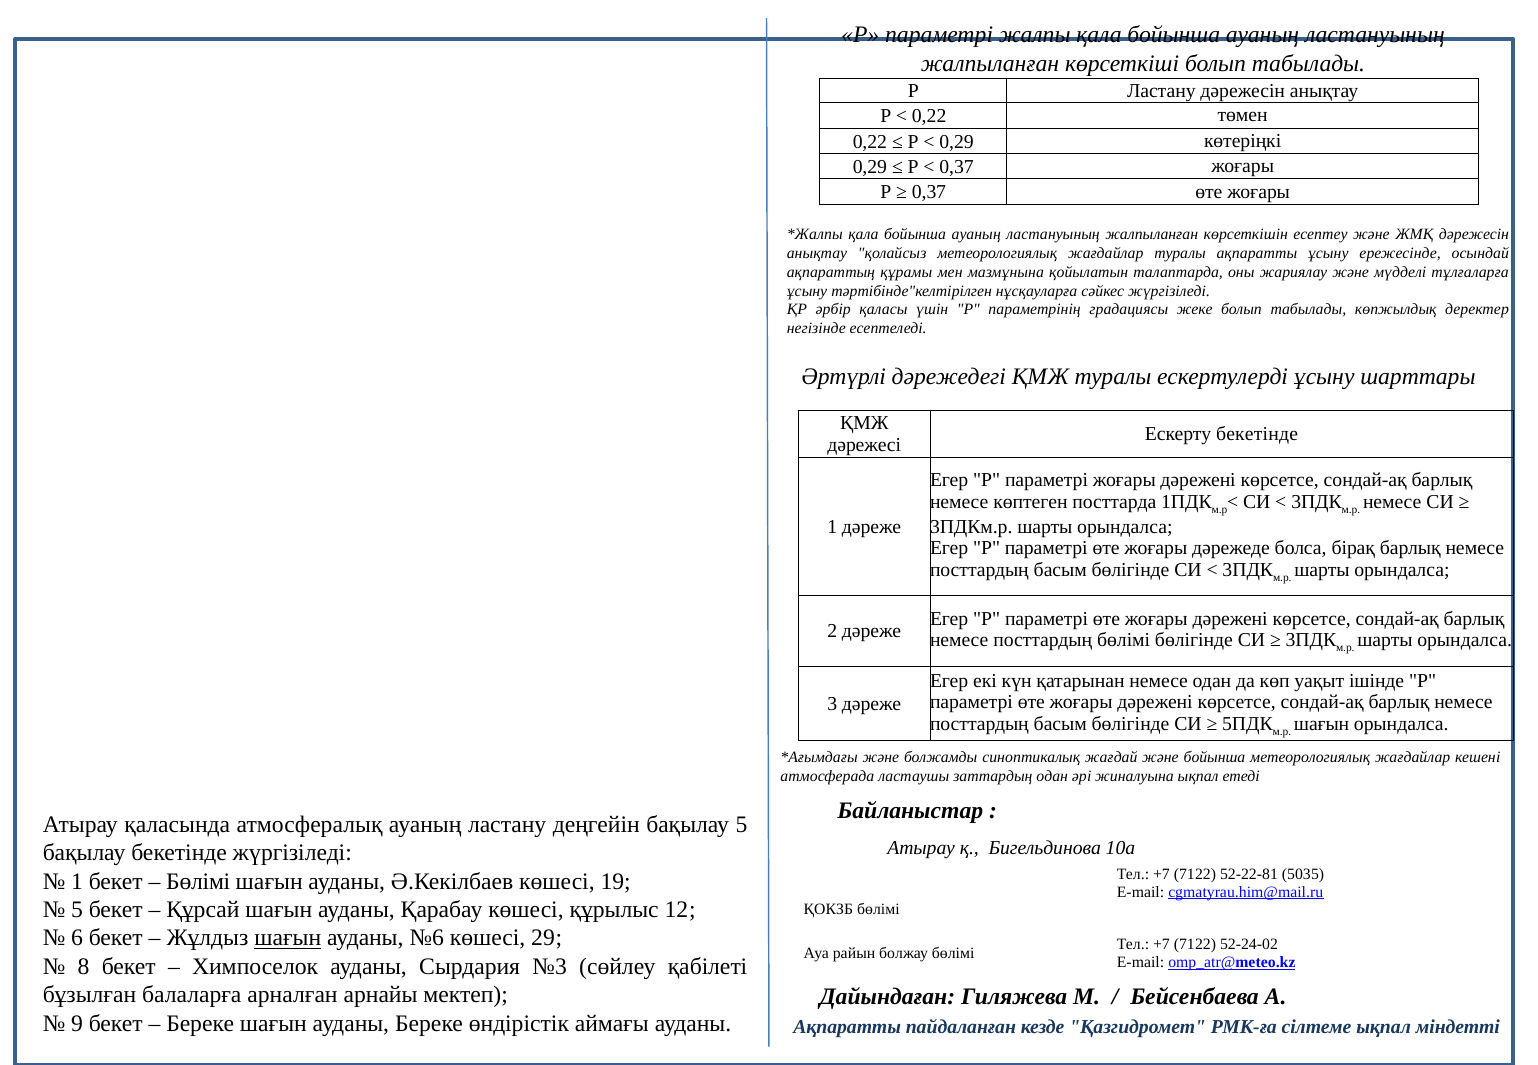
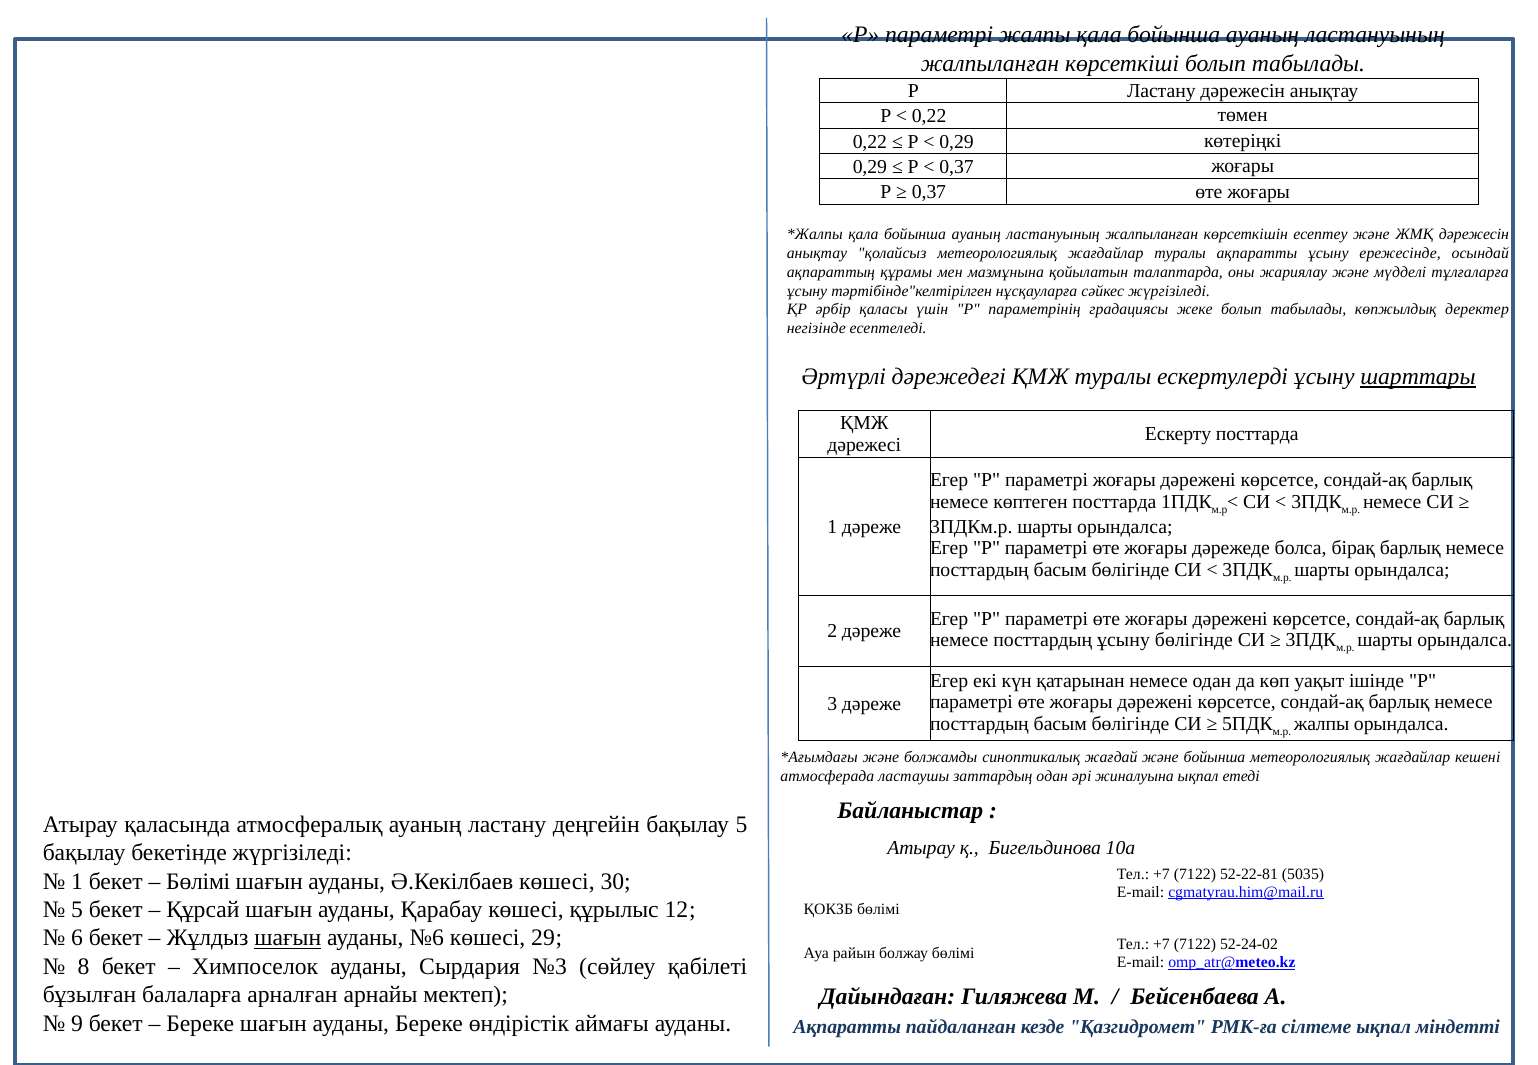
шарттары underline: none -> present (1418, 377)
Ескерту бекетінде: бекетінде -> посттарда (1257, 434)
посттардың бөлімі: бөлімі -> ұсыну (1124, 640)
шағын: шағын -> жалпы (1322, 724)
19: 19 -> 30 (616, 881)
